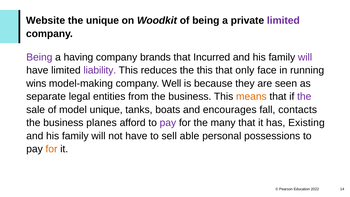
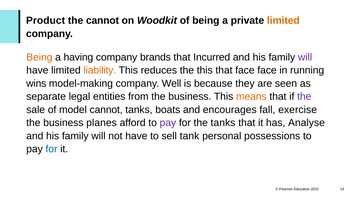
Website: Website -> Product (46, 21)
the unique: unique -> cannot (102, 21)
limited colour: purple -> orange (283, 21)
Being colour: purple -> orange (39, 57)
liability colour: purple -> orange (100, 70)
that only: only -> face (245, 70)
model unique: unique -> cannot (106, 110)
contacts: contacts -> exercise (298, 110)
the many: many -> tanks (223, 123)
Existing: Existing -> Analyse (306, 123)
able: able -> tank (189, 136)
for colour: orange -> blue (51, 149)
